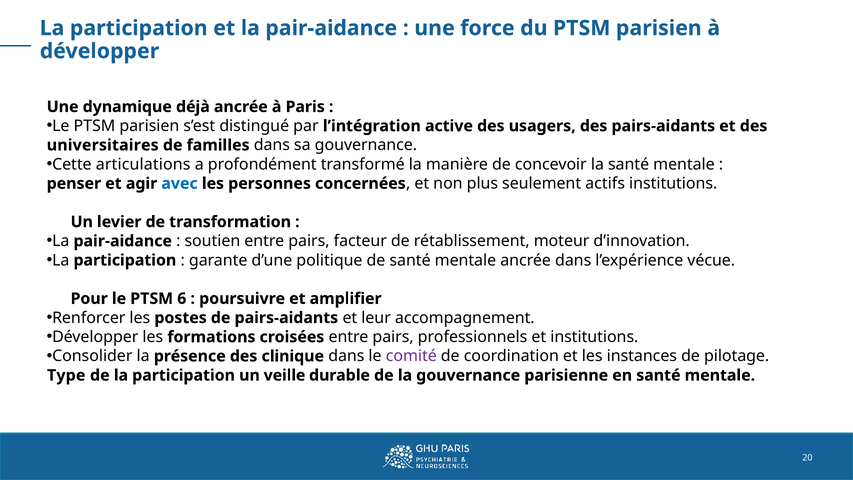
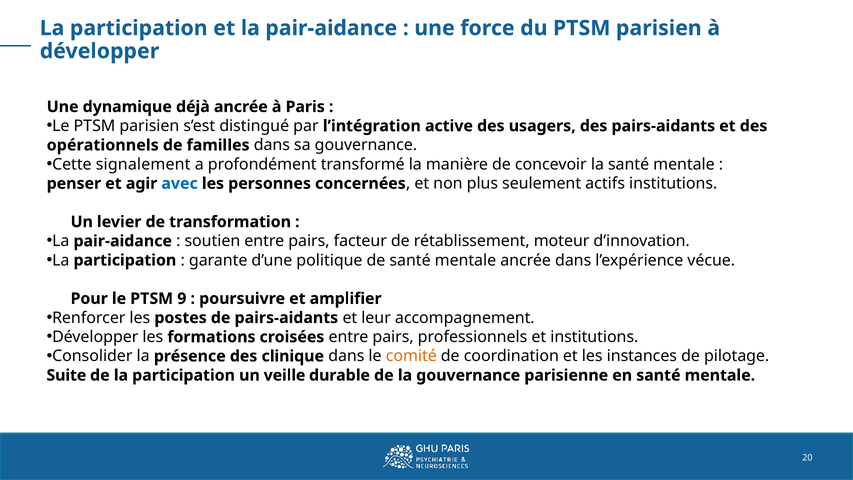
universitaires: universitaires -> opérationnels (103, 145)
articulations: articulations -> signalement (143, 164)
6: 6 -> 9 (182, 299)
comité colour: purple -> orange (411, 356)
Type: Type -> Suite (66, 375)
